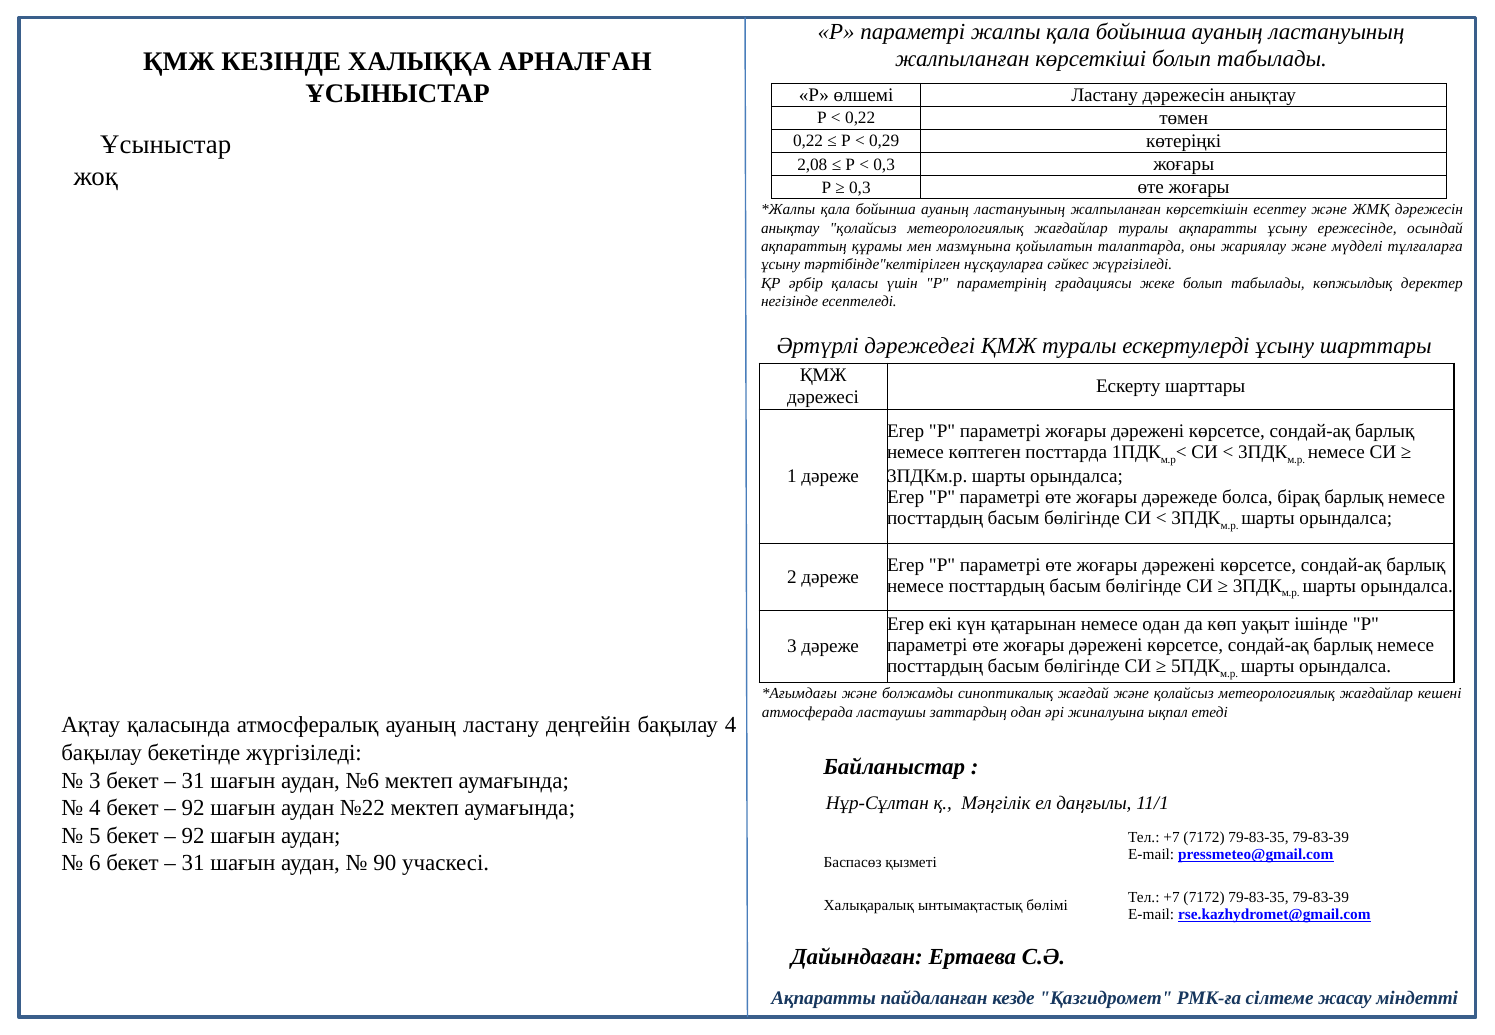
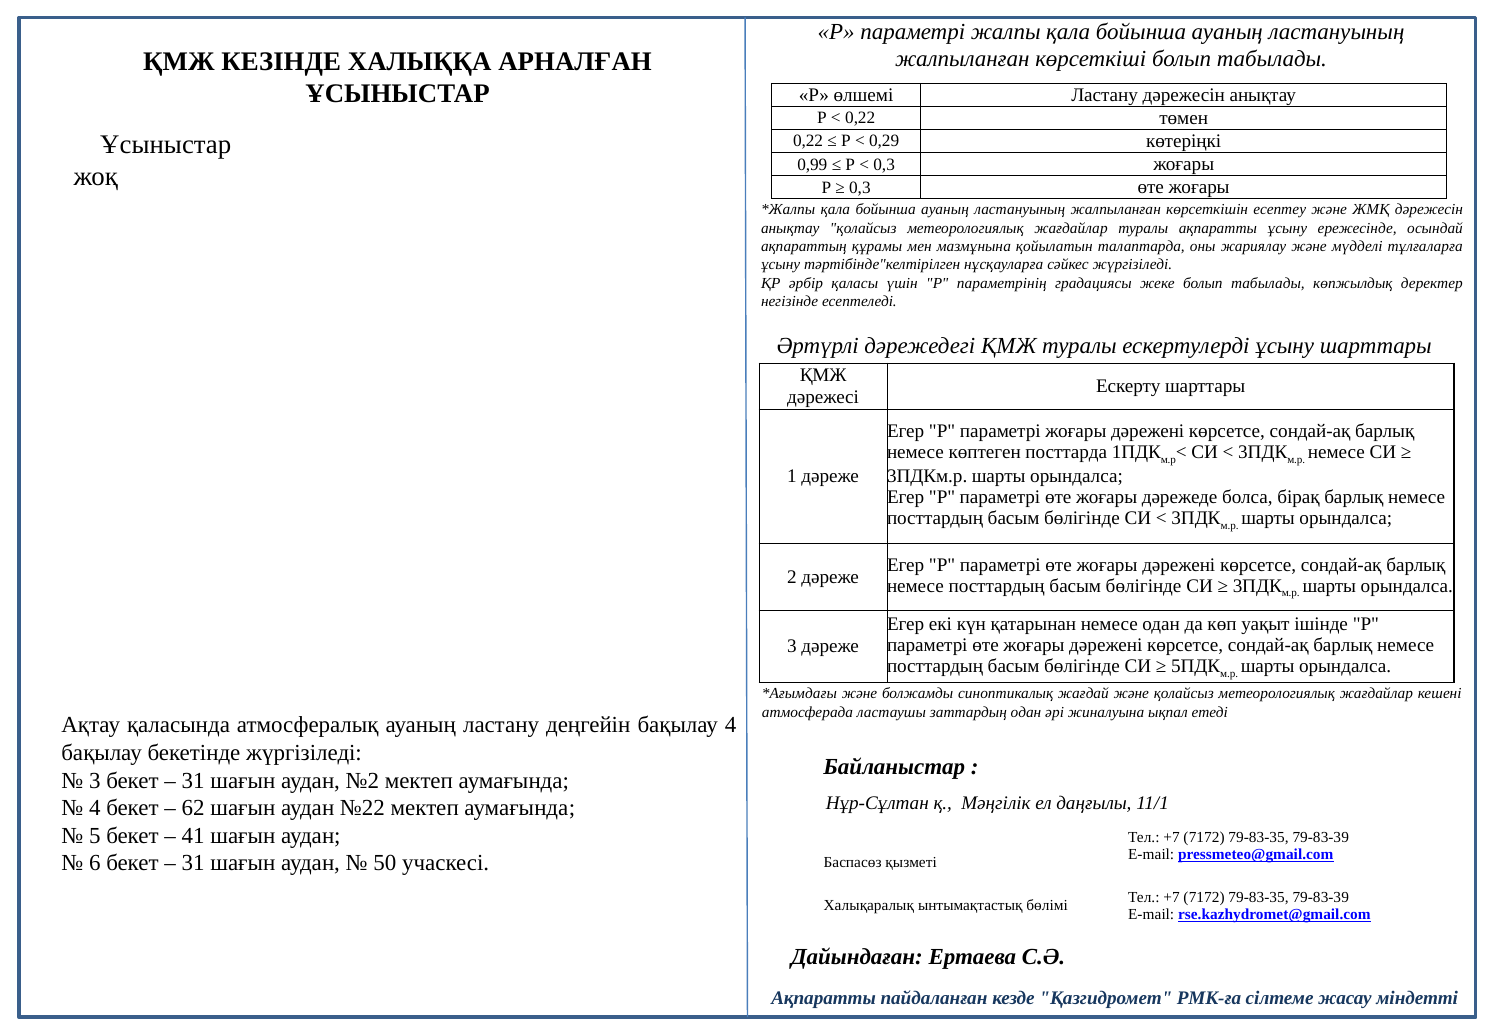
2,08: 2,08 -> 0,99 (812, 164)
№6: №6 -> №2 (362, 781)
92: 92 -> 62 (193, 808)
92: 92 -> 41 (193, 836)
90: 90 -> 50 (385, 863)
